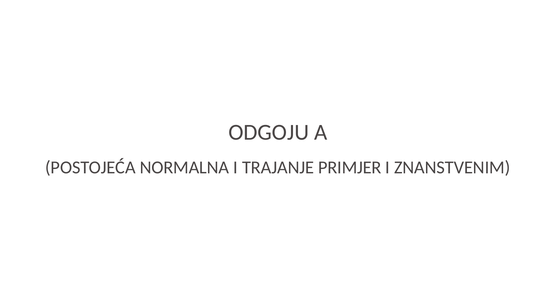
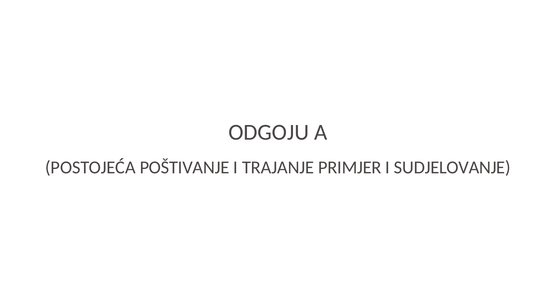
NORMALNA: NORMALNA -> POŠTIVANJE (184, 168)
ZNANSTVENIM: ZNANSTVENIM -> SUDJELOVANJE (452, 168)
